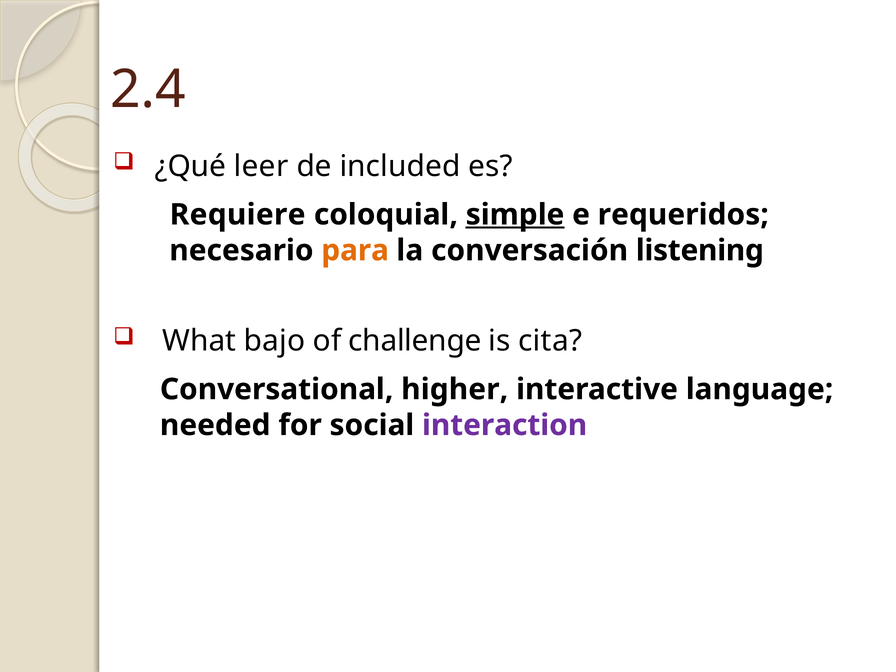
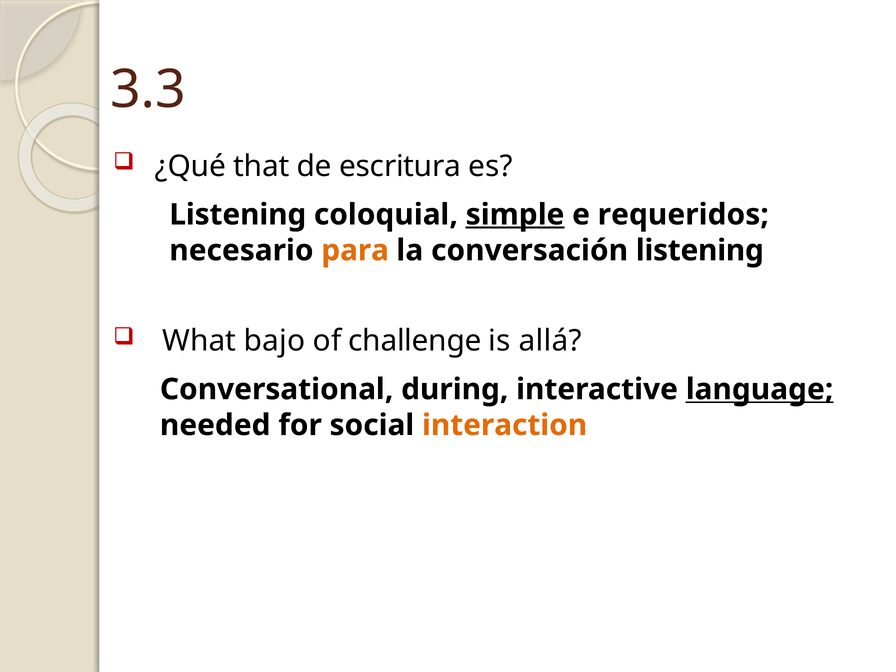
2.4: 2.4 -> 3.3 (148, 90)
leer: leer -> that (261, 166)
included: included -> escritura (400, 166)
Requiere: Requiere -> Listening (238, 215)
cita: cita -> allá (550, 341)
higher: higher -> during (455, 389)
language underline: none -> present (759, 389)
interaction colour: purple -> orange (505, 425)
